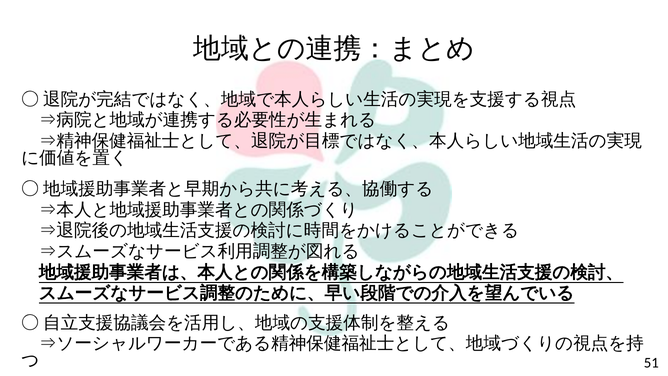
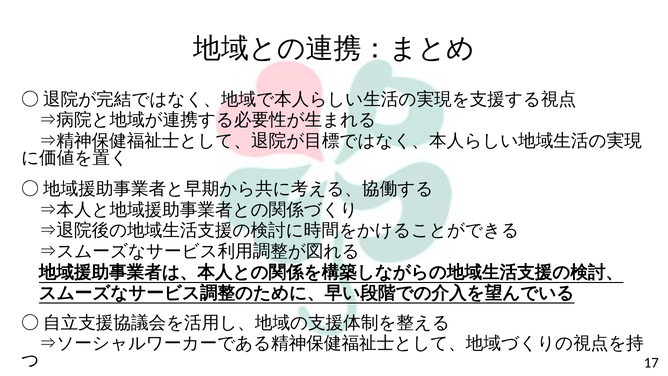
51: 51 -> 17 (651, 363)
